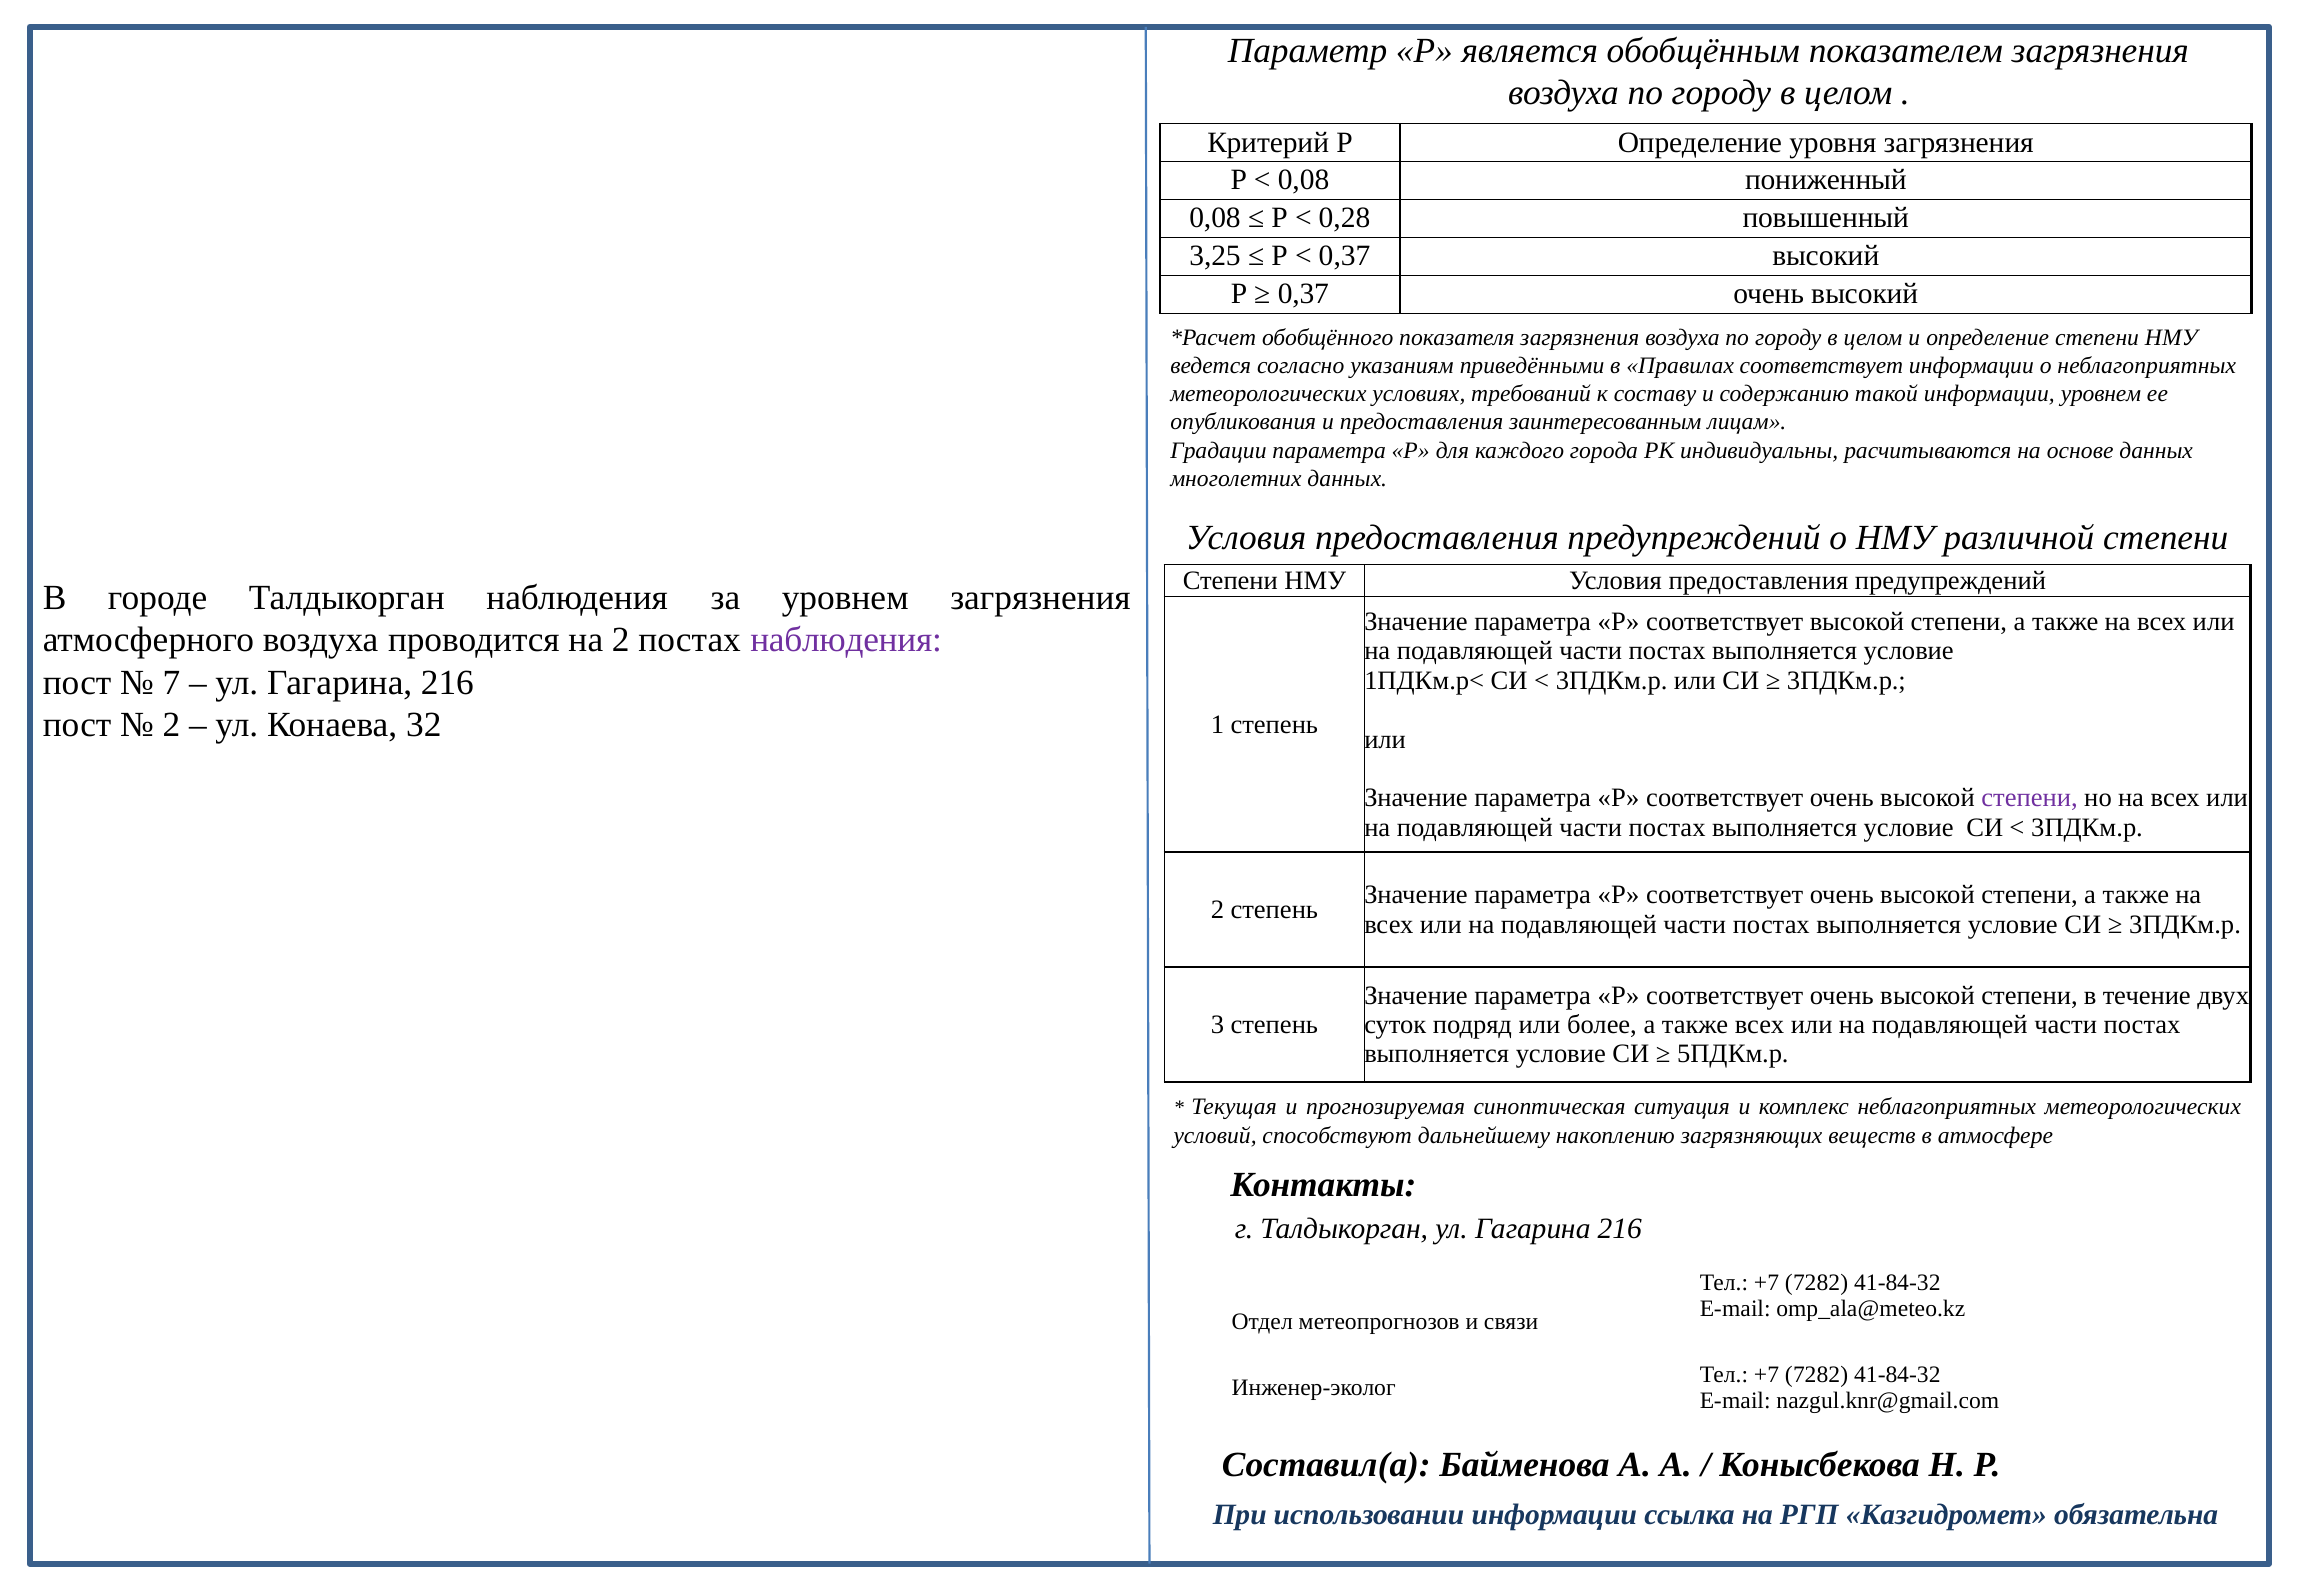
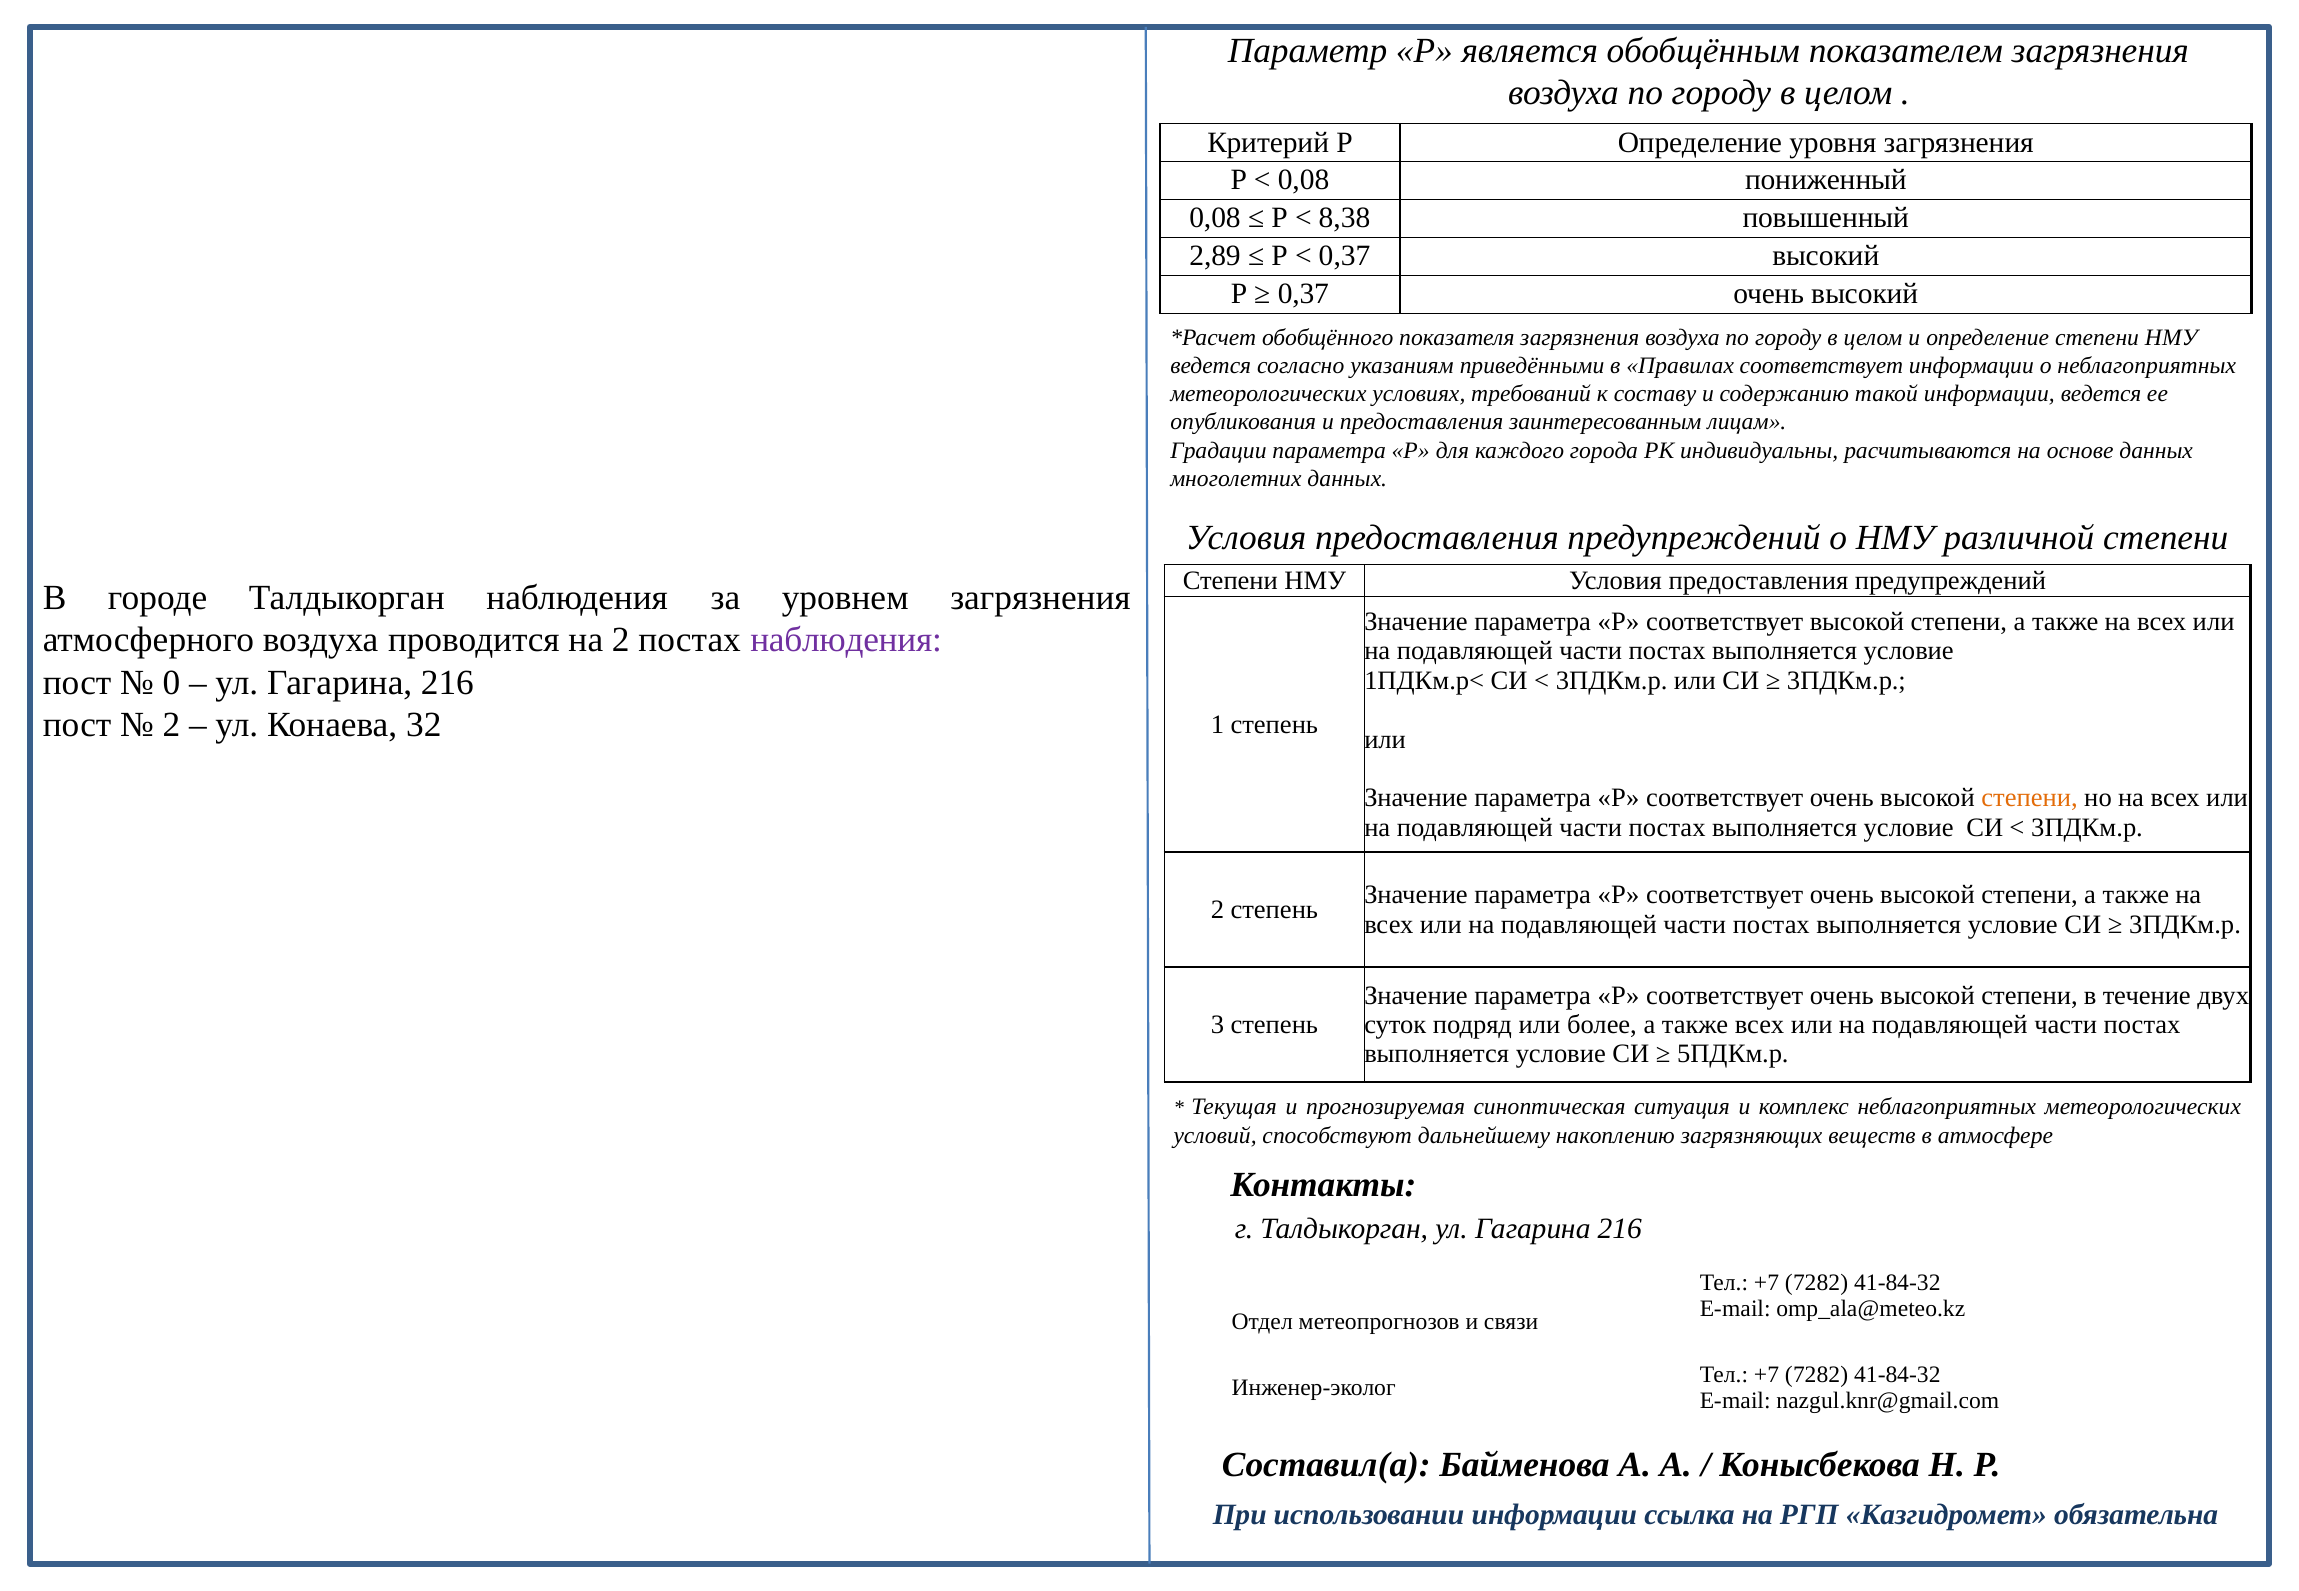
0,28: 0,28 -> 8,38 (1344, 218)
3,25: 3,25 -> 2,89 (1215, 256)
информации уровнем: уровнем -> ведется (2101, 394)
7: 7 -> 0 (171, 683)
степени colour: purple -> orange (2030, 798)
